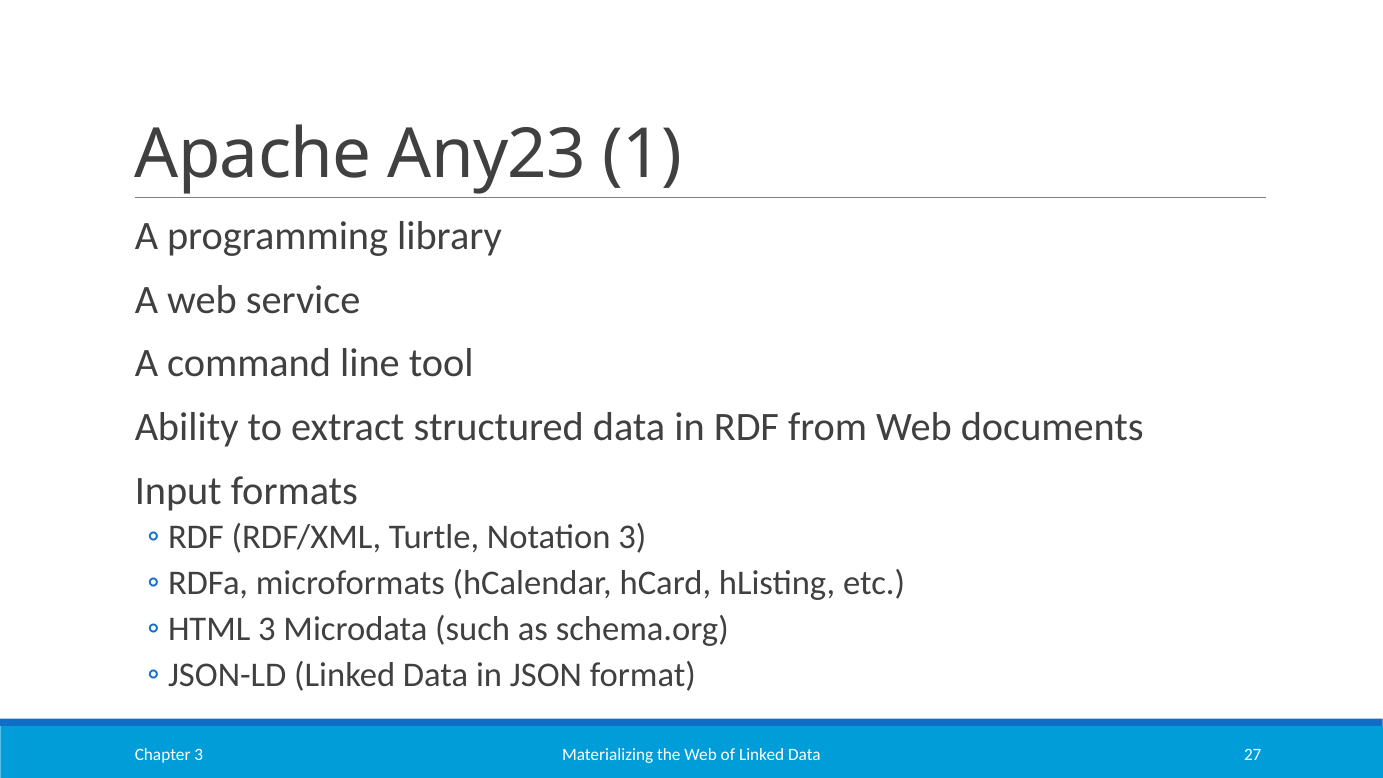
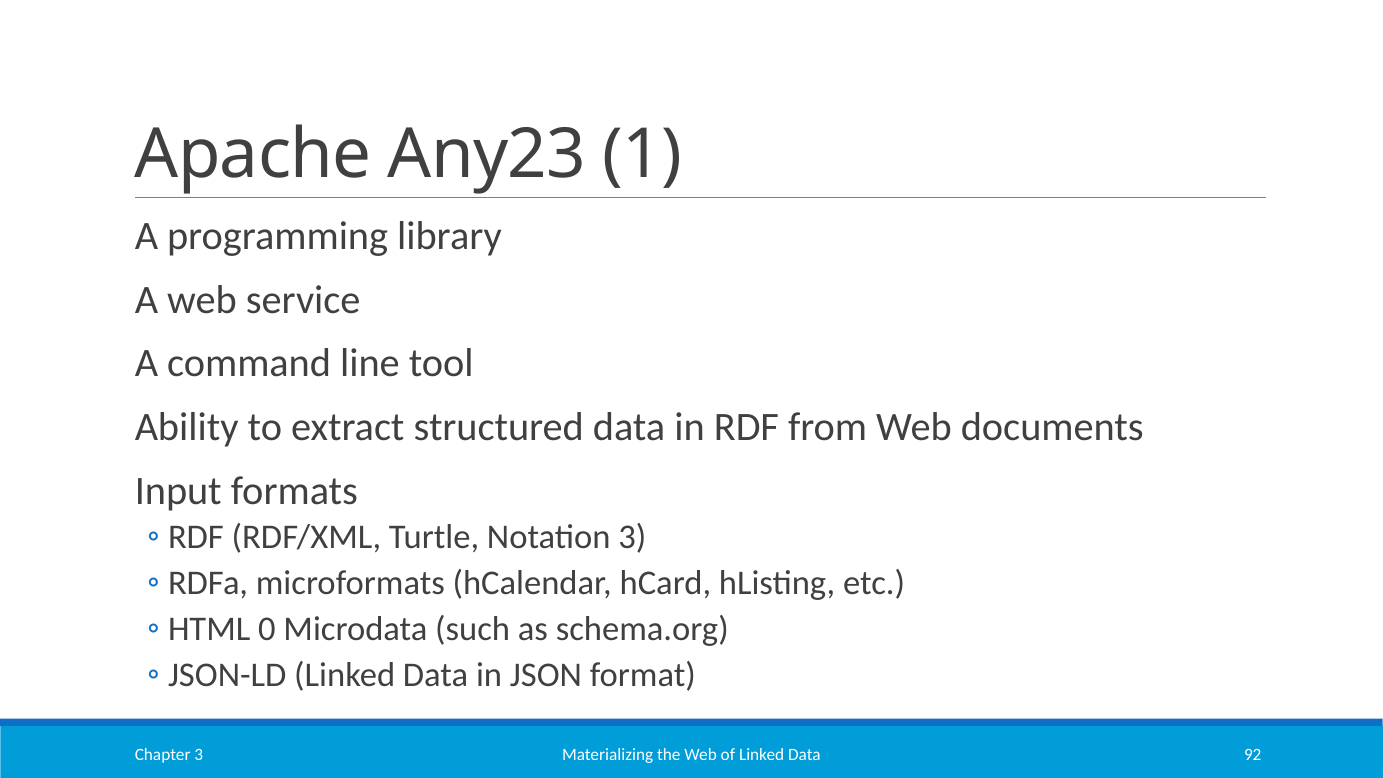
3: 3 -> 0 (267, 629)
27: 27 -> 92 (1253, 754)
